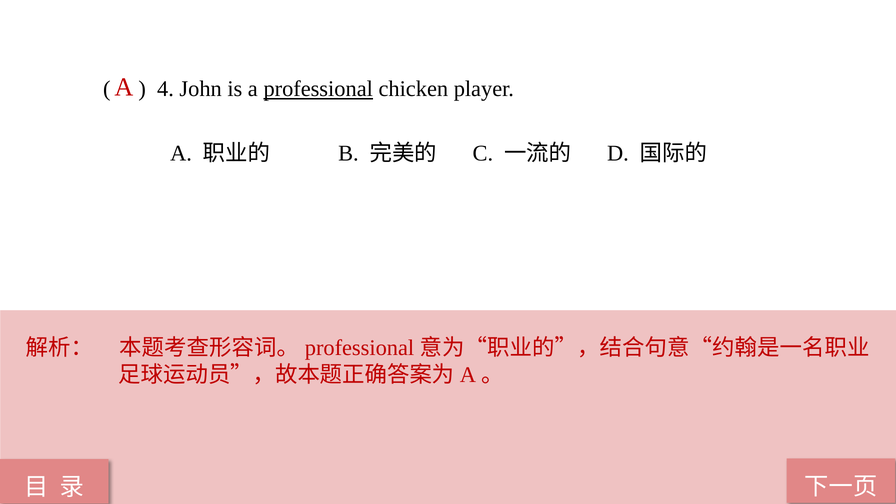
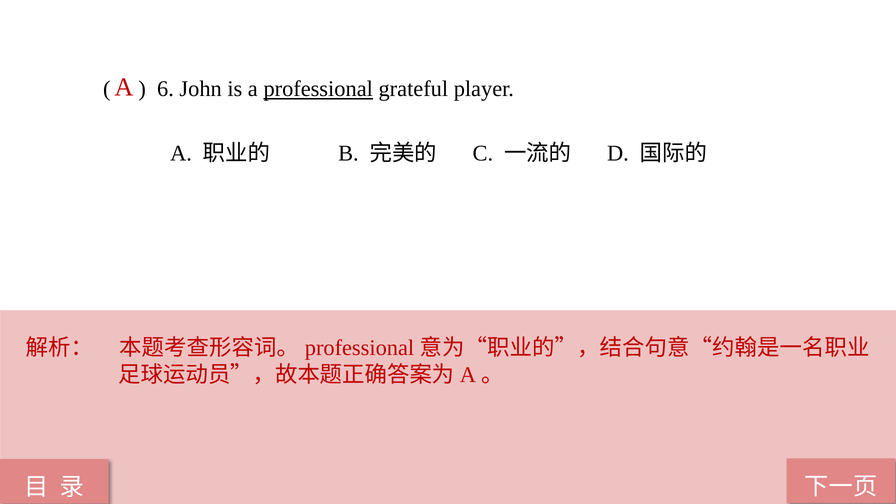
4: 4 -> 6 (165, 89)
chicken: chicken -> grateful (413, 89)
